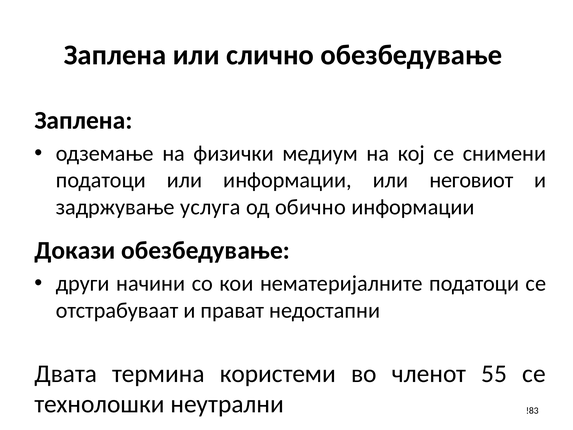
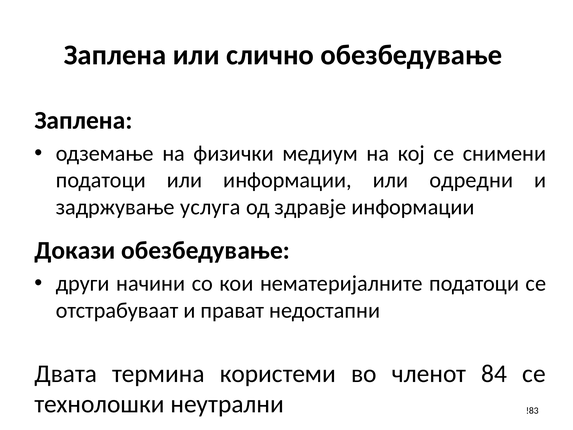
неговиот: неговиот -> одредни (471, 180)
обично: обично -> здравје (310, 207)
55: 55 -> 84 (494, 373)
